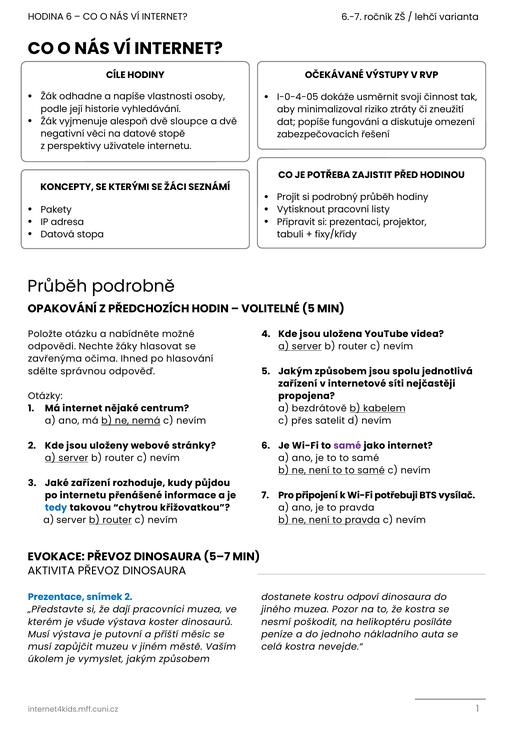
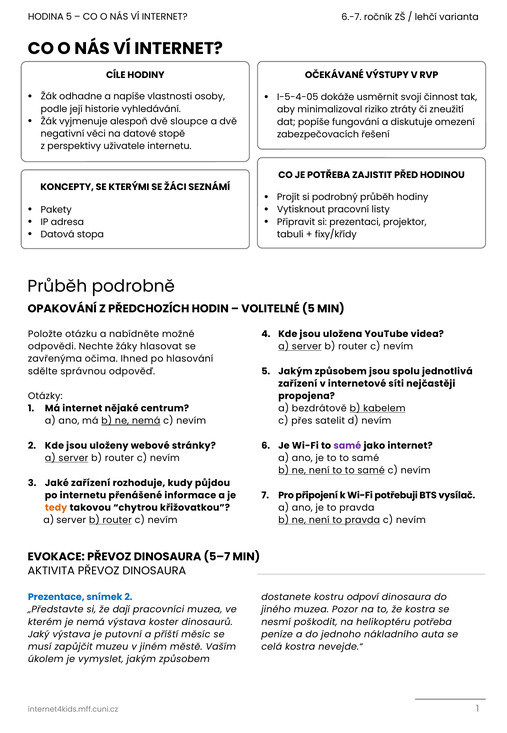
HODINA 6: 6 -> 5 (69, 17)
I-0-4-05: I-0-4-05 -> I-5-4-05 (298, 97)
tedy colour: blue -> orange (56, 507)
je všude: všude -> nemá (91, 621)
helikoptéru posíláte: posíláte -> potřeba (433, 621)
Musí: Musí -> Jaký (39, 634)
